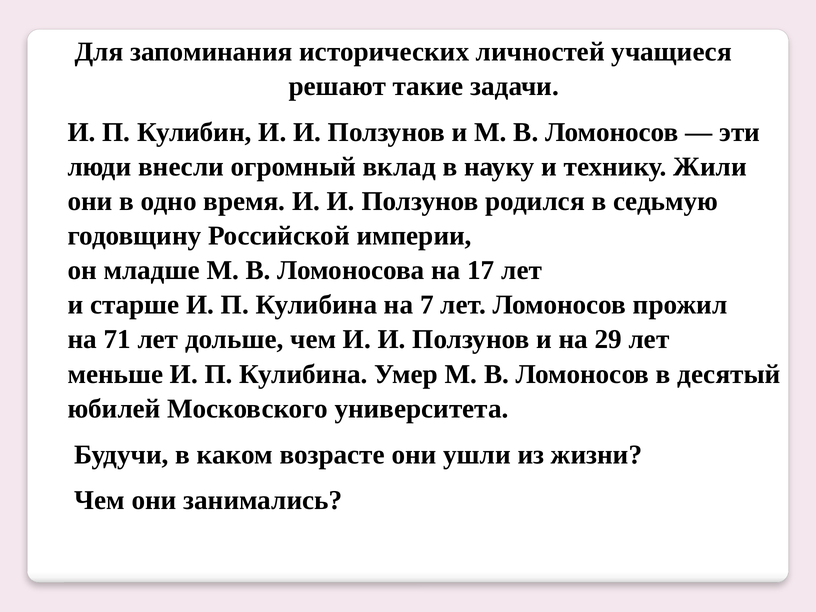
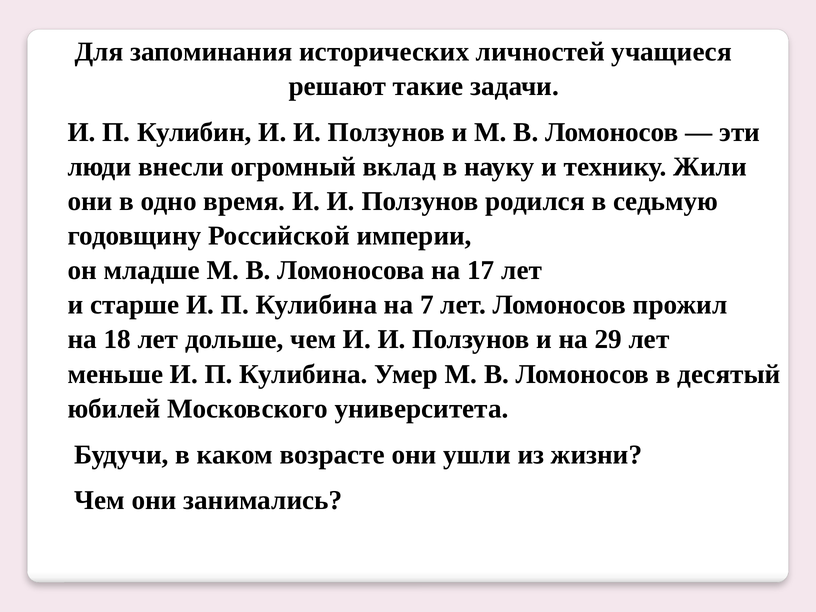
71: 71 -> 18 (117, 339)
